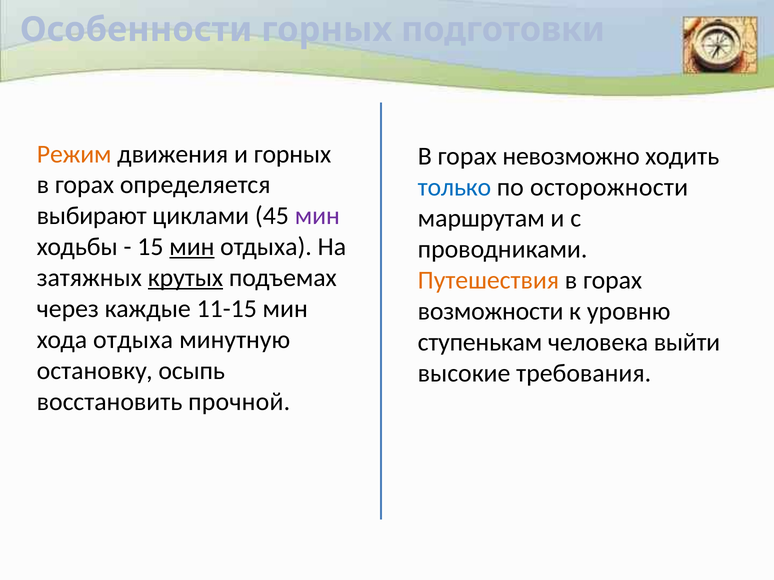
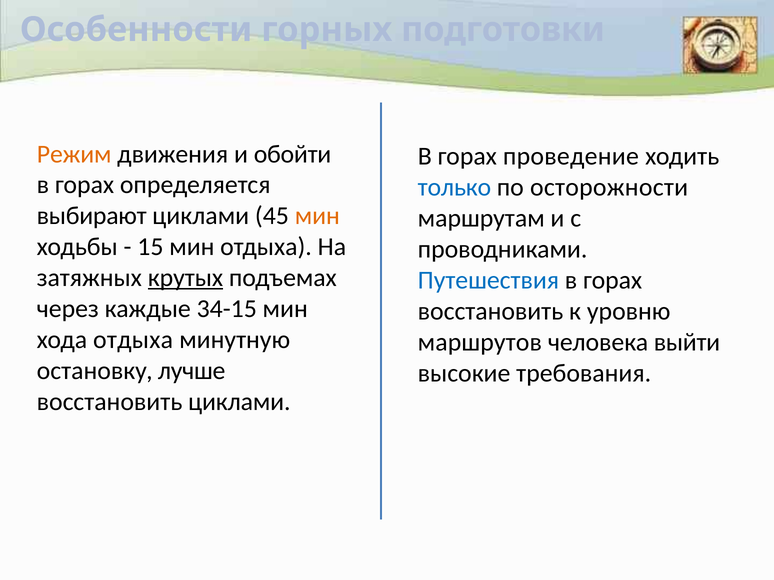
и горных: горных -> обойти (293, 154)
невозможно: невозможно -> проведение (571, 157)
мин colour: purple -> orange (317, 216)
мин underline: present -> none (192, 247)
Путешествия colour: orange -> blue (488, 280)
11-15: 11-15 -> 34-15 (227, 309)
возможности: возможности -> восстановить (491, 311)
ступенькам: ступенькам -> маршрутов (480, 342)
осыпь: осыпь -> лучше (192, 371)
восстановить прочной: прочной -> циклами (239, 402)
